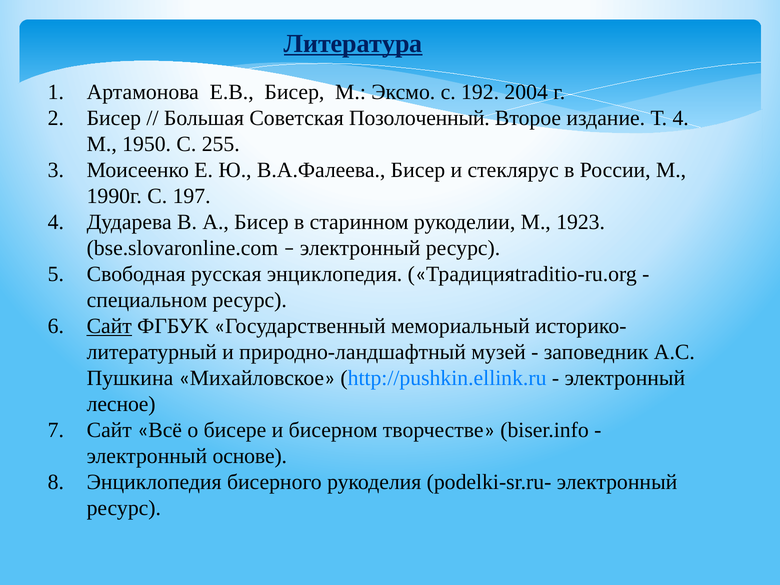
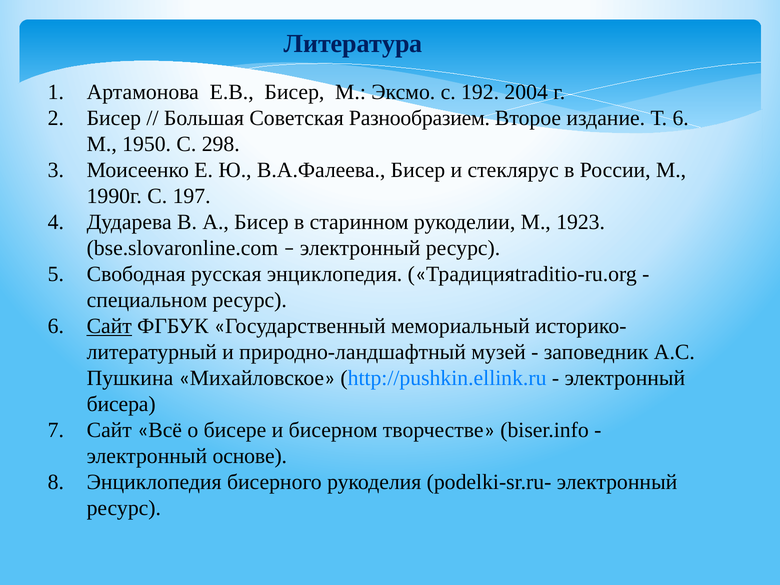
Литература underline: present -> none (353, 44)
Позолоченный: Позолоченный -> Разнообразием (419, 118)
Т 4: 4 -> 6 (681, 118)
255: 255 -> 298 (221, 144)
лесное: лесное -> бисера (121, 404)
